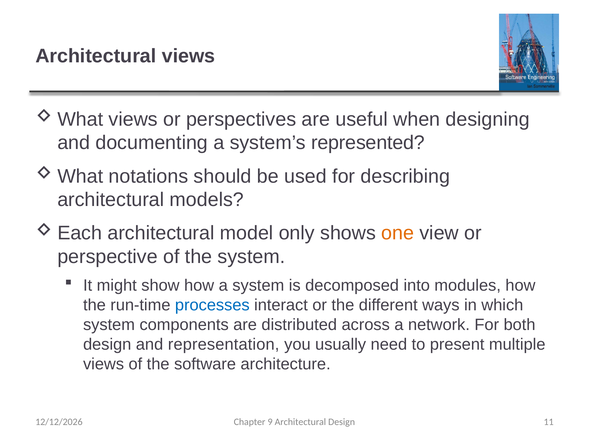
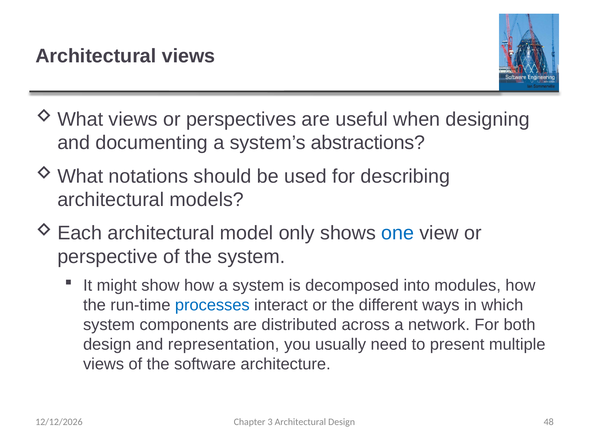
represented: represented -> abstractions (368, 143)
one colour: orange -> blue (398, 233)
9: 9 -> 3 (270, 422)
11: 11 -> 48 (549, 422)
